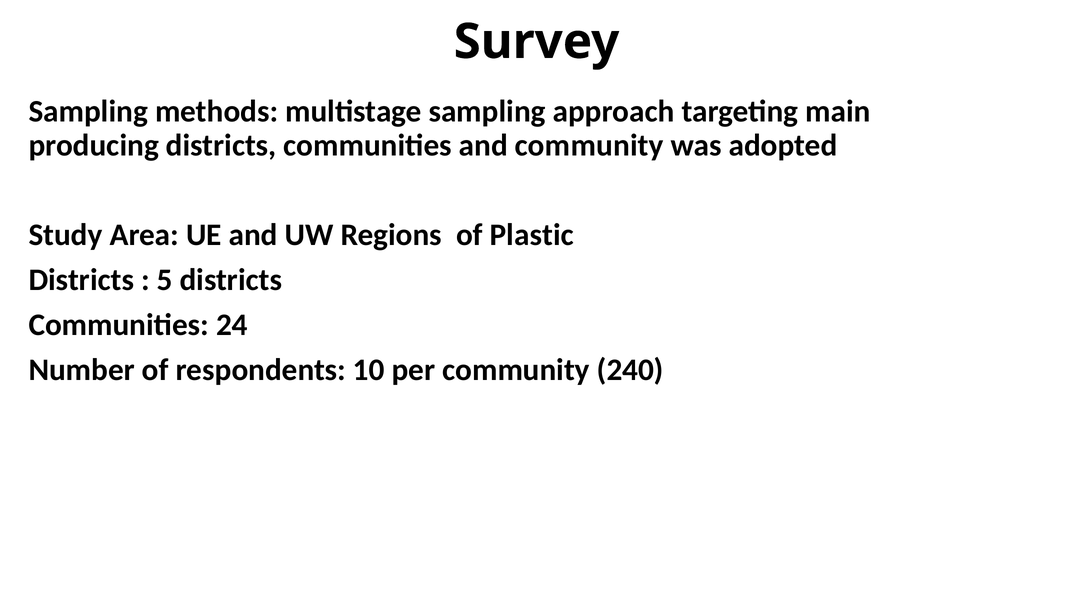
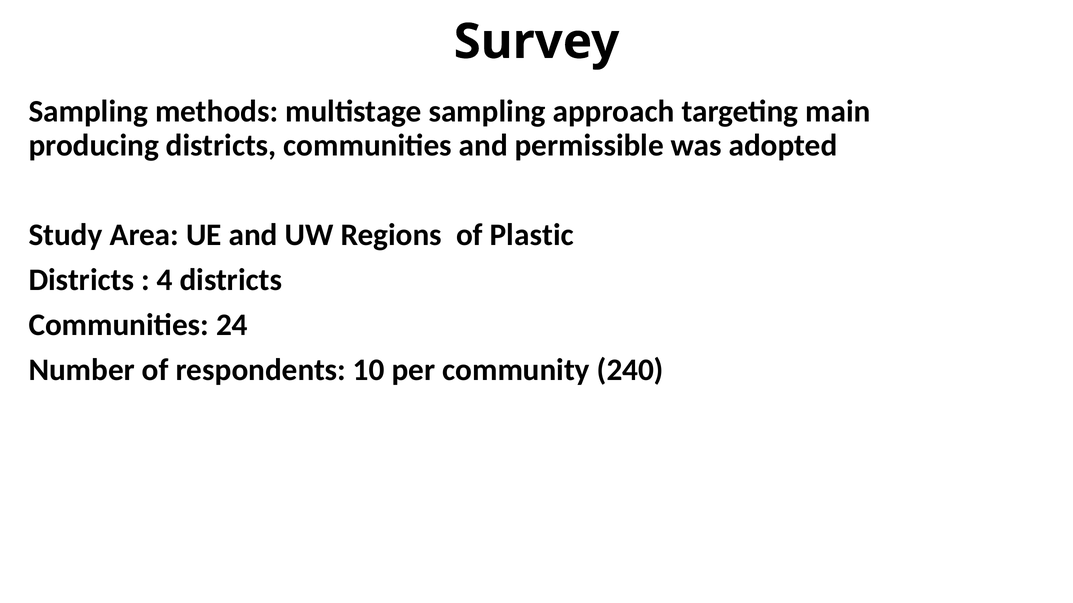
and community: community -> permissible (589, 145)
5: 5 -> 4 (165, 280)
